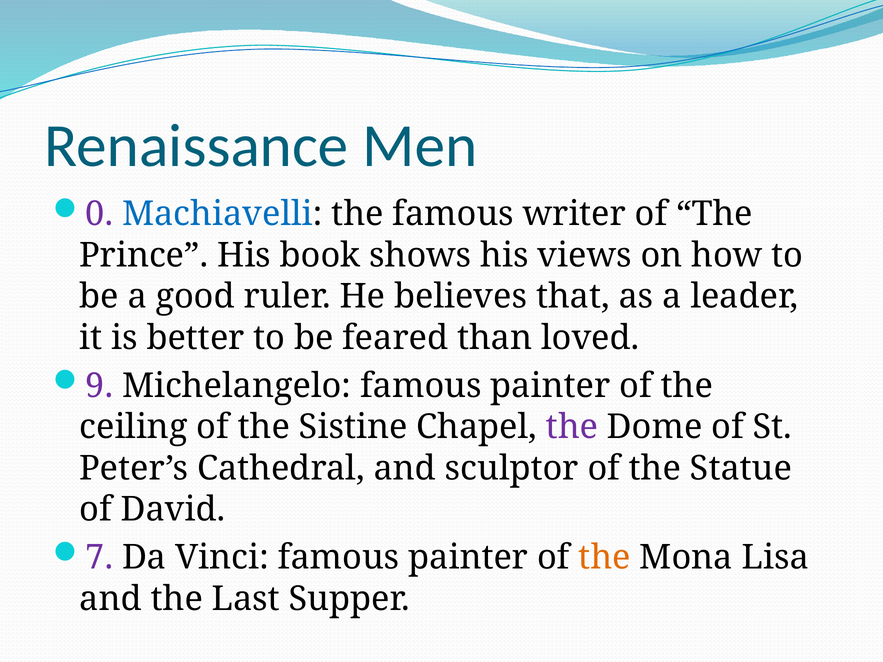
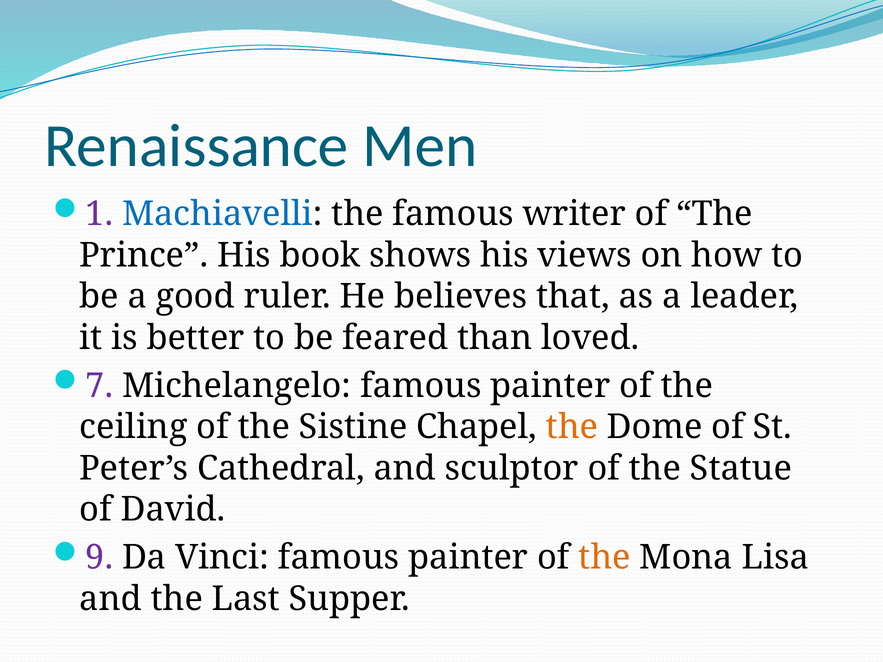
0: 0 -> 1 (99, 214)
9: 9 -> 7 (99, 386)
the colour: purple -> orange (572, 427)
7: 7 -> 9 (99, 558)
